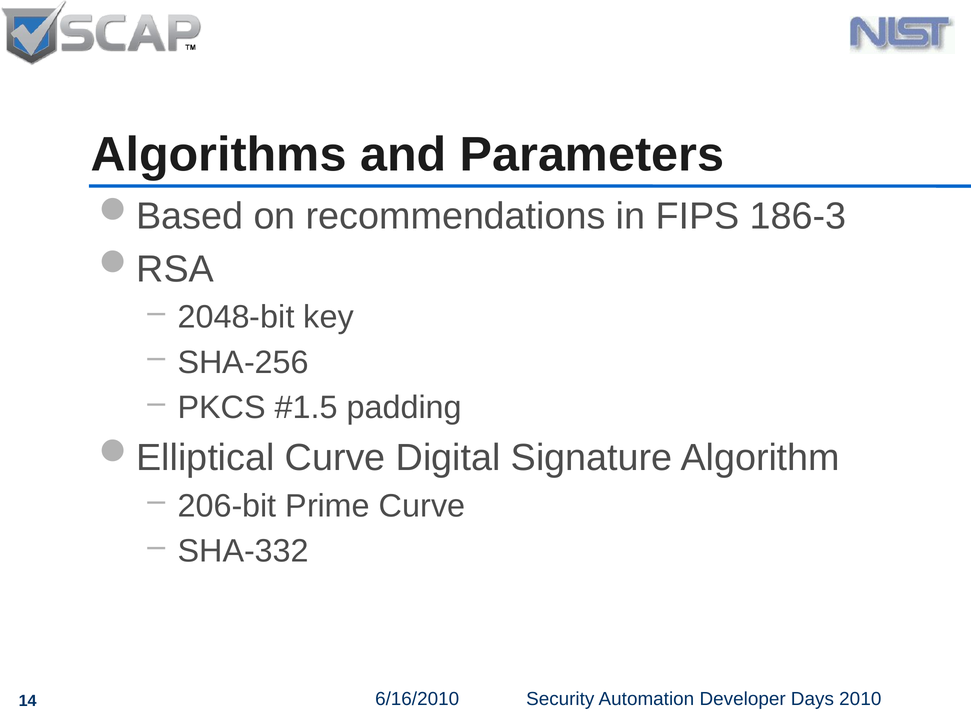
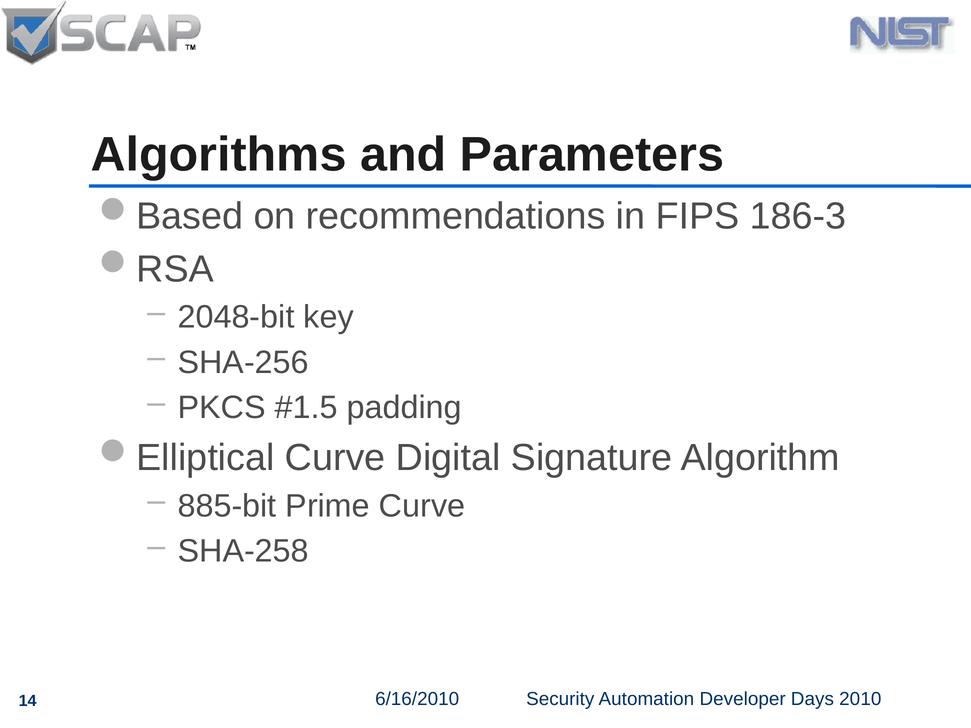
206-bit: 206-bit -> 885-bit (227, 506)
SHA-332: SHA-332 -> SHA-258 (243, 551)
